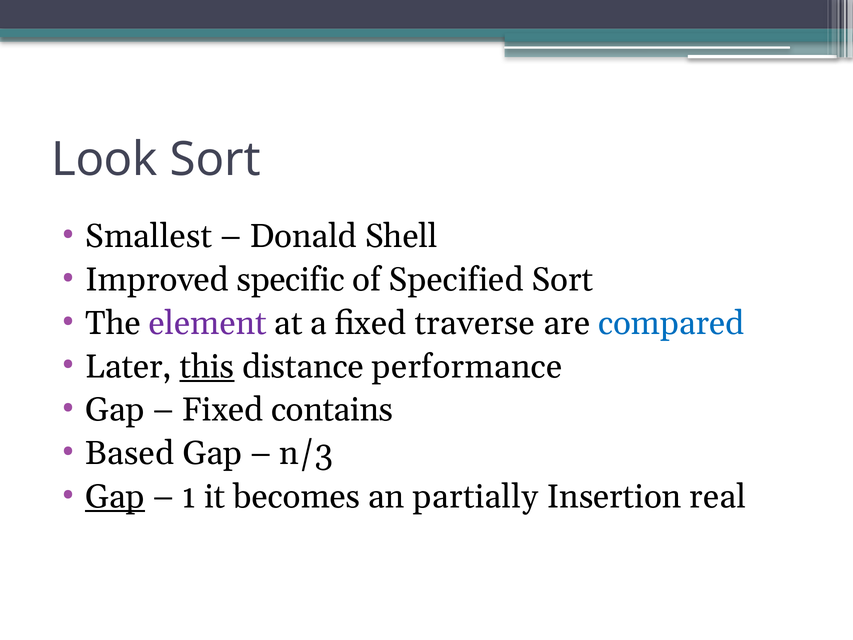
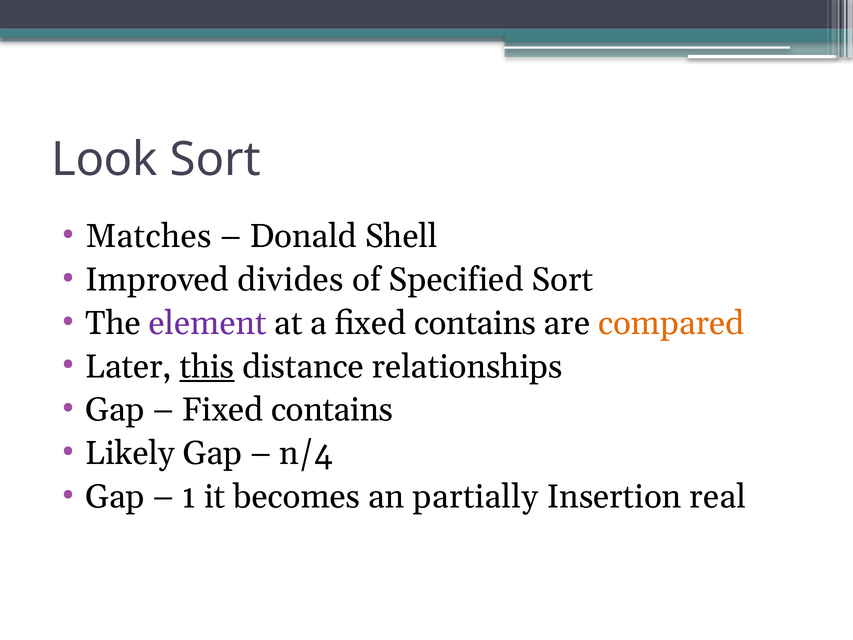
Smallest: Smallest -> Matches (149, 236)
specific: specific -> divides (290, 280)
a fixed traverse: traverse -> contains (475, 323)
compared colour: blue -> orange (671, 323)
performance: performance -> relationships (467, 366)
Based: Based -> Likely (130, 453)
n/3: n/3 -> n/4 (306, 453)
Gap underline: present -> none (115, 497)
